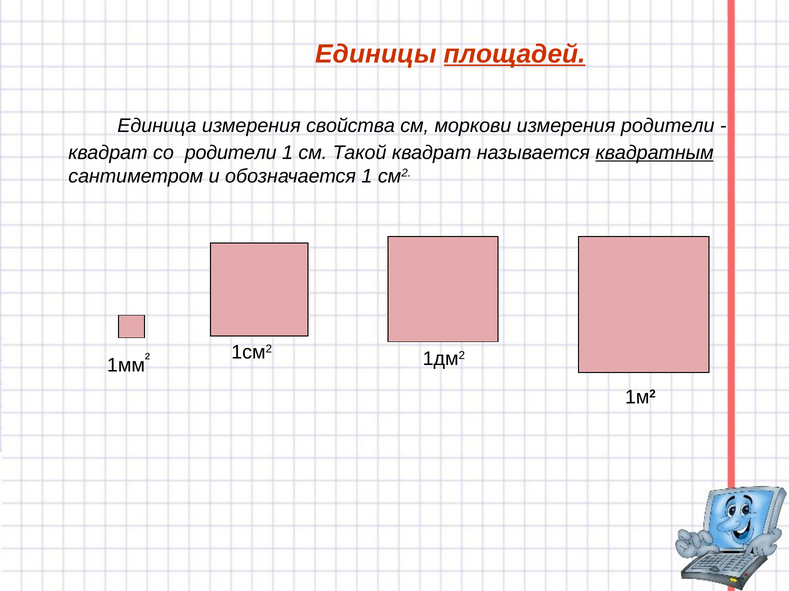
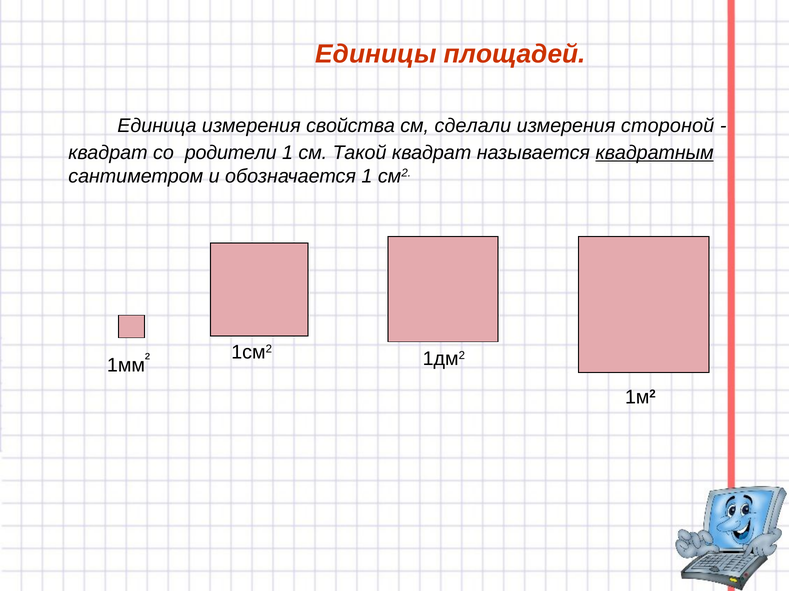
площадей underline: present -> none (515, 54)
моркови: моркови -> сделали (473, 126)
измерения родители: родители -> стороной (668, 126)
